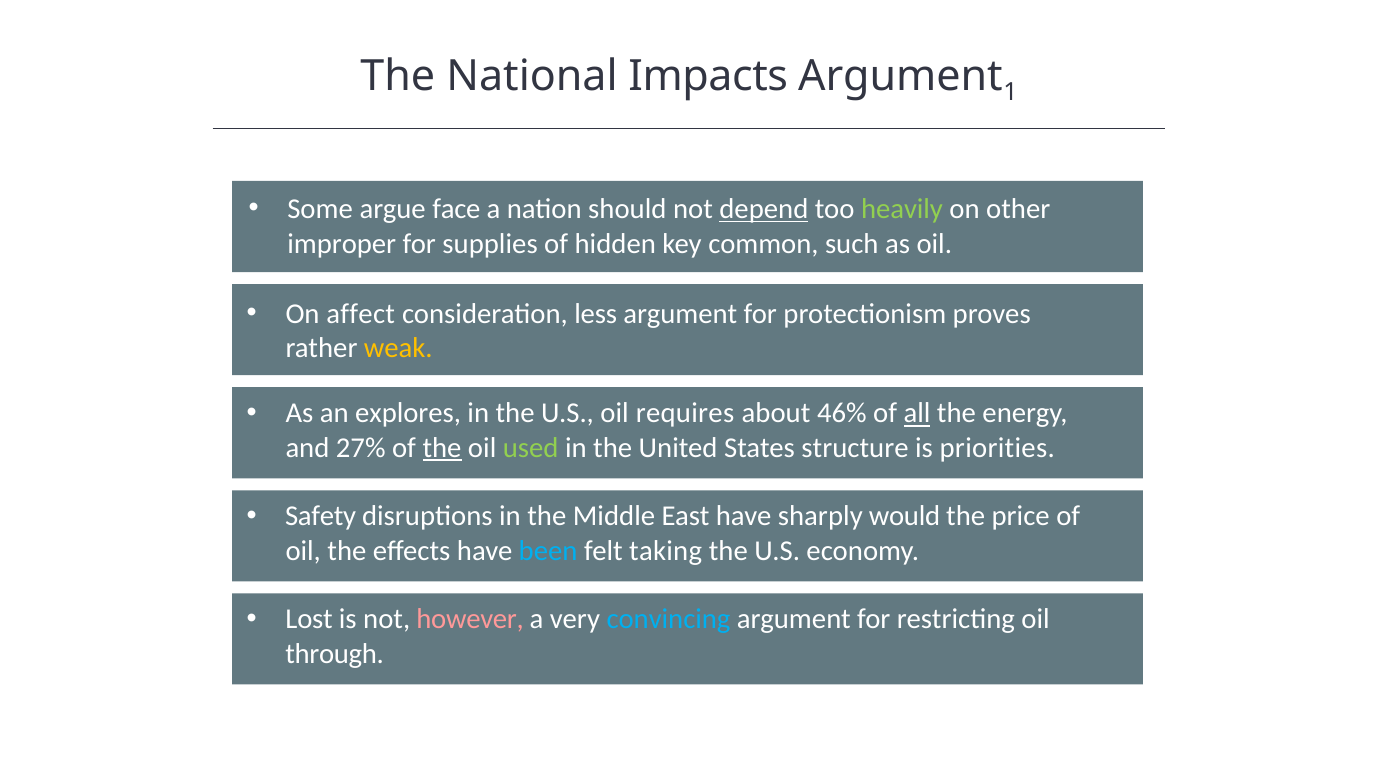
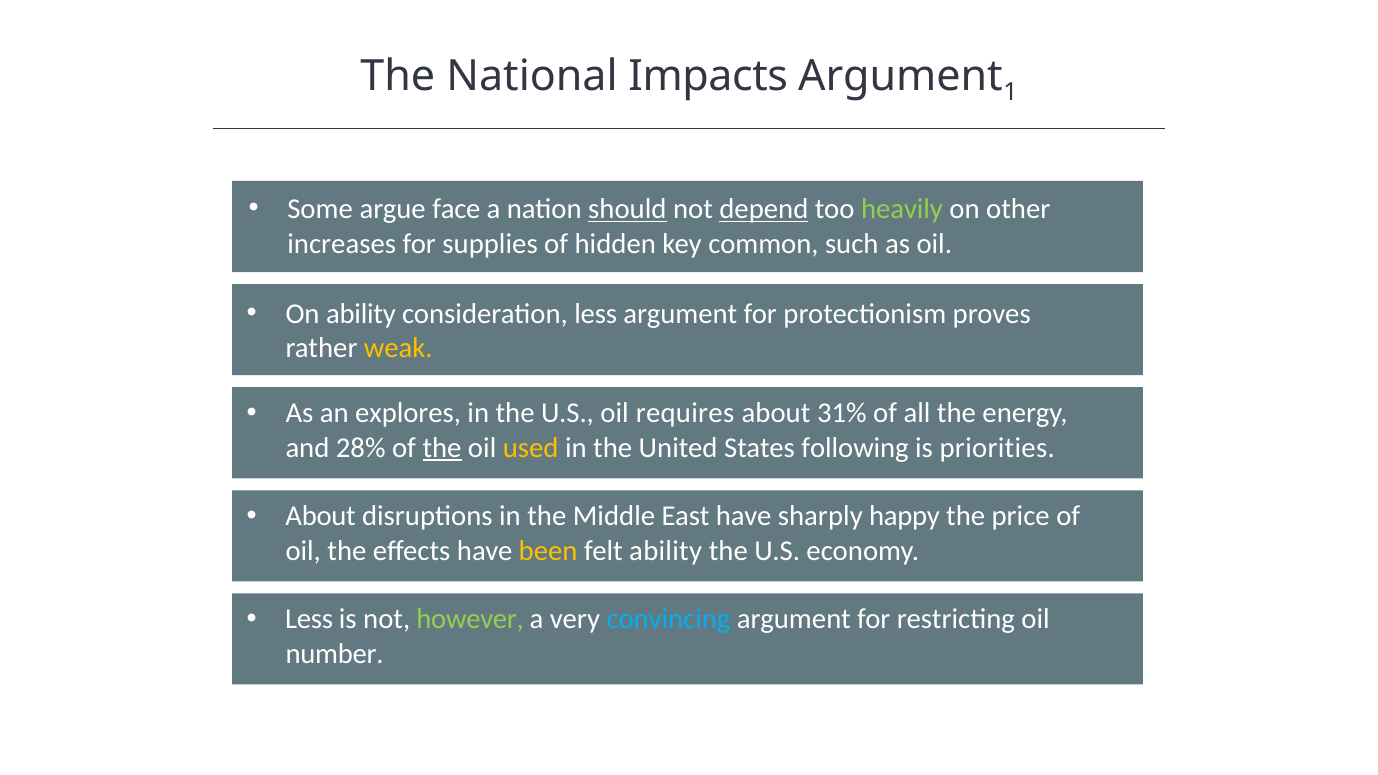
should underline: none -> present (627, 209)
improper: improper -> increases (342, 244)
On affect: affect -> ability (361, 314)
46%: 46% -> 31% (842, 413)
all underline: present -> none (917, 413)
27%: 27% -> 28% (361, 448)
used colour: light green -> yellow (531, 448)
structure: structure -> following (855, 448)
Safety: Safety -> About (321, 516)
would: would -> happy (905, 516)
been colour: light blue -> yellow (548, 551)
felt taking: taking -> ability (666, 551)
Lost: Lost -> Less (309, 620)
however colour: pink -> light green (470, 620)
through: through -> number (335, 654)
